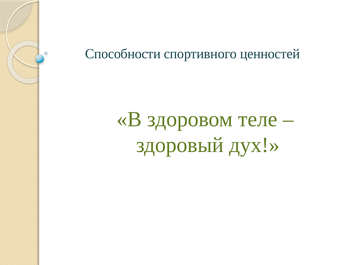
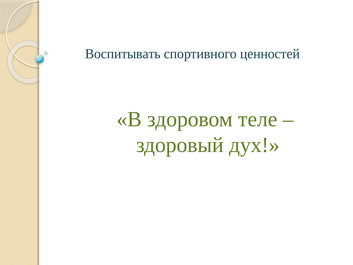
Способности: Способности -> Воспитывать (123, 54)
